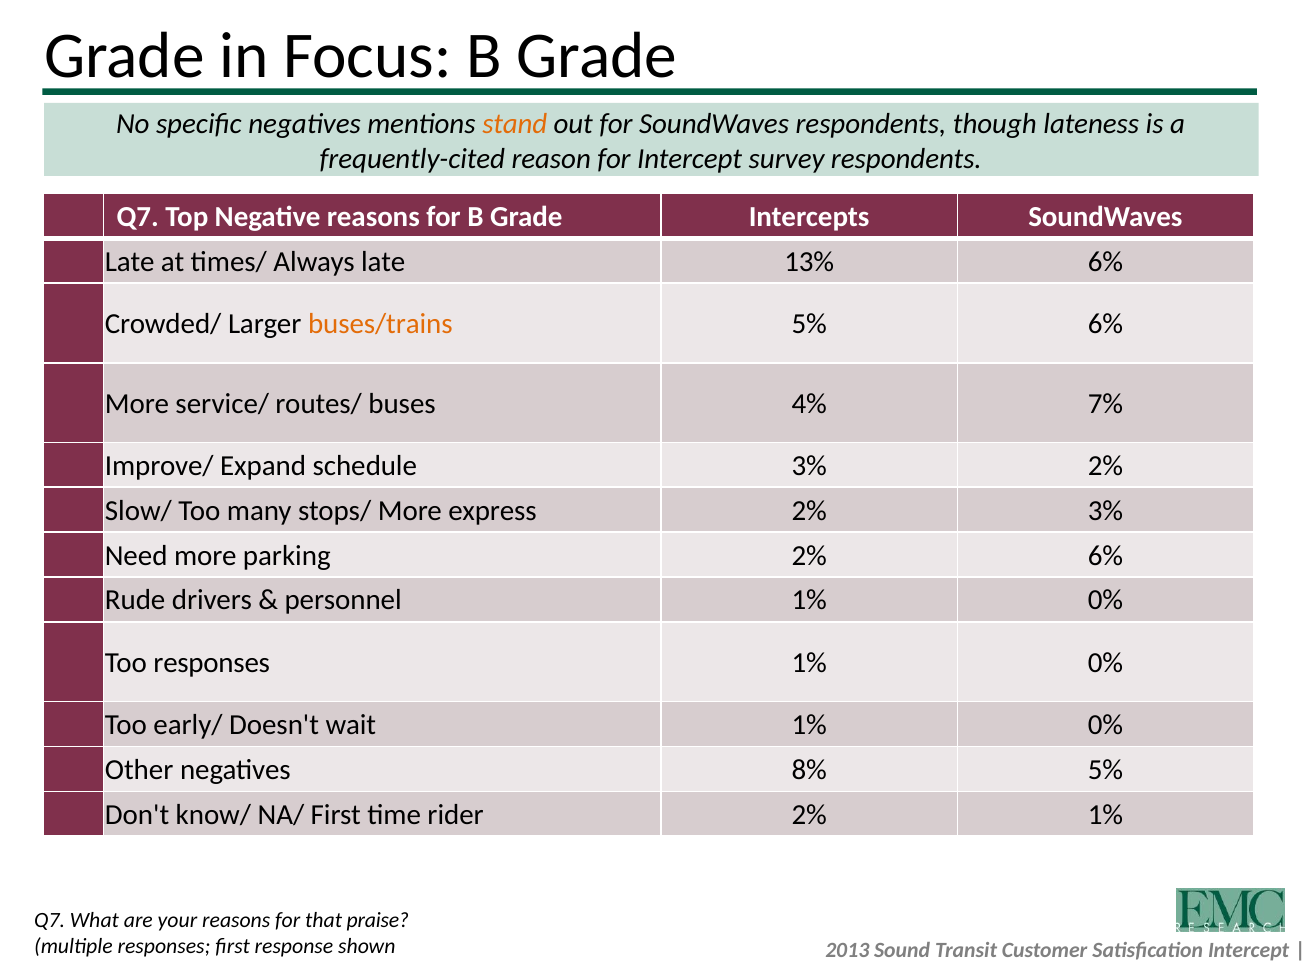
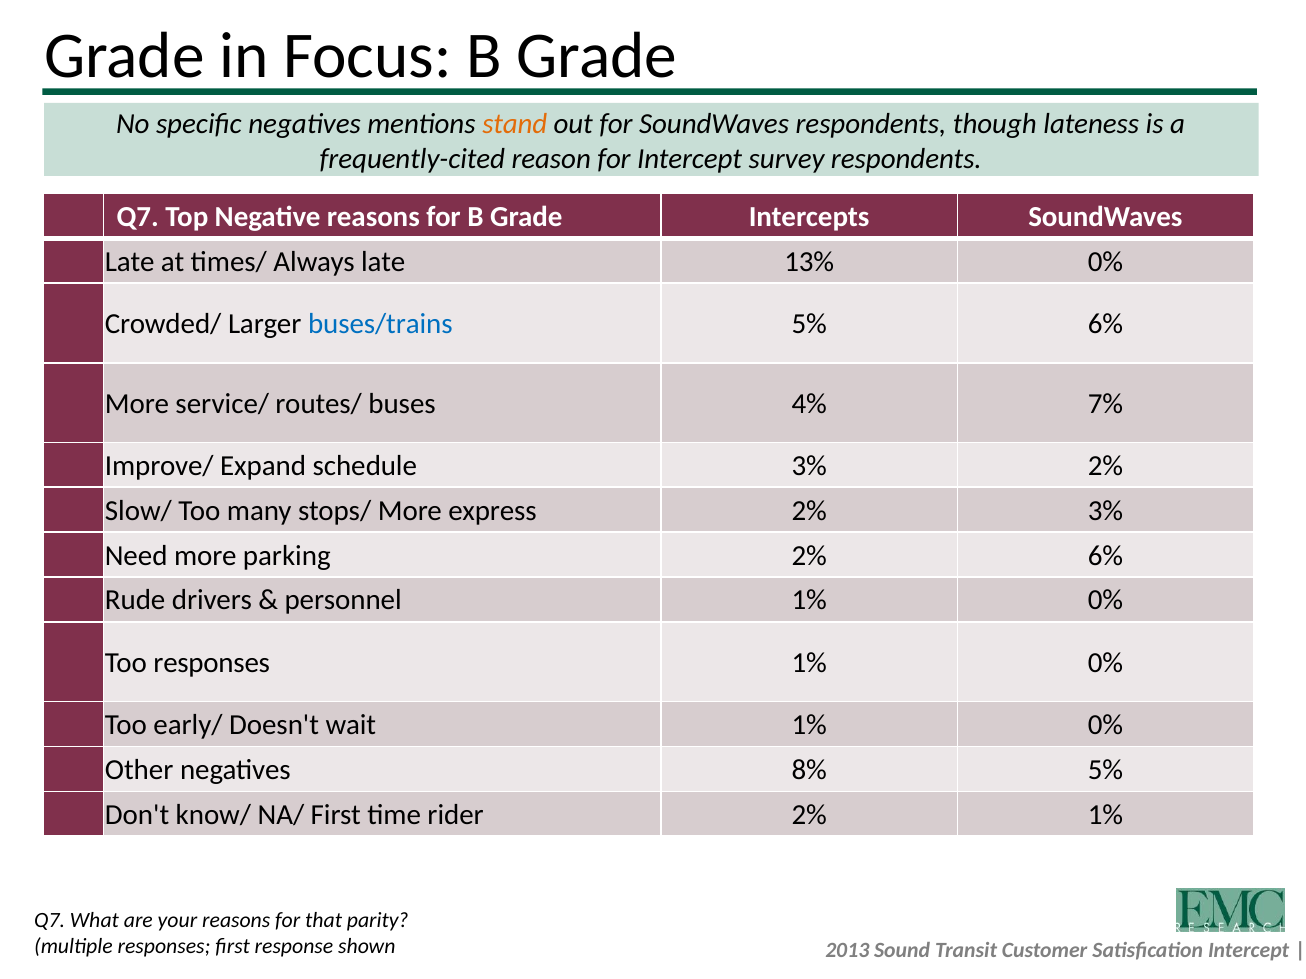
13% 6%: 6% -> 0% (1105, 262)
buses/trains colour: orange -> blue (380, 324)
praise: praise -> parity (378, 921)
